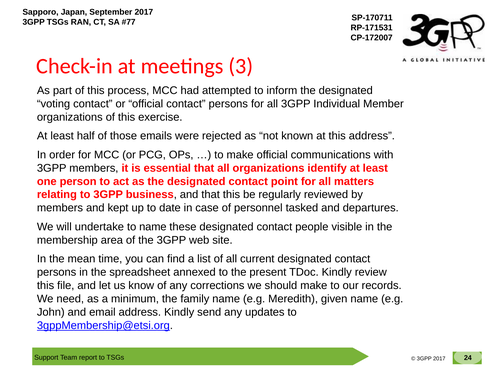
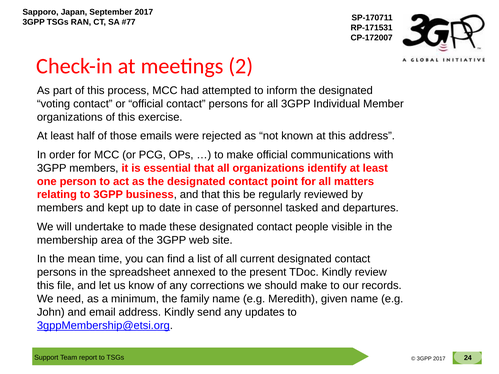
3: 3 -> 2 (241, 66)
to name: name -> made (153, 227)
